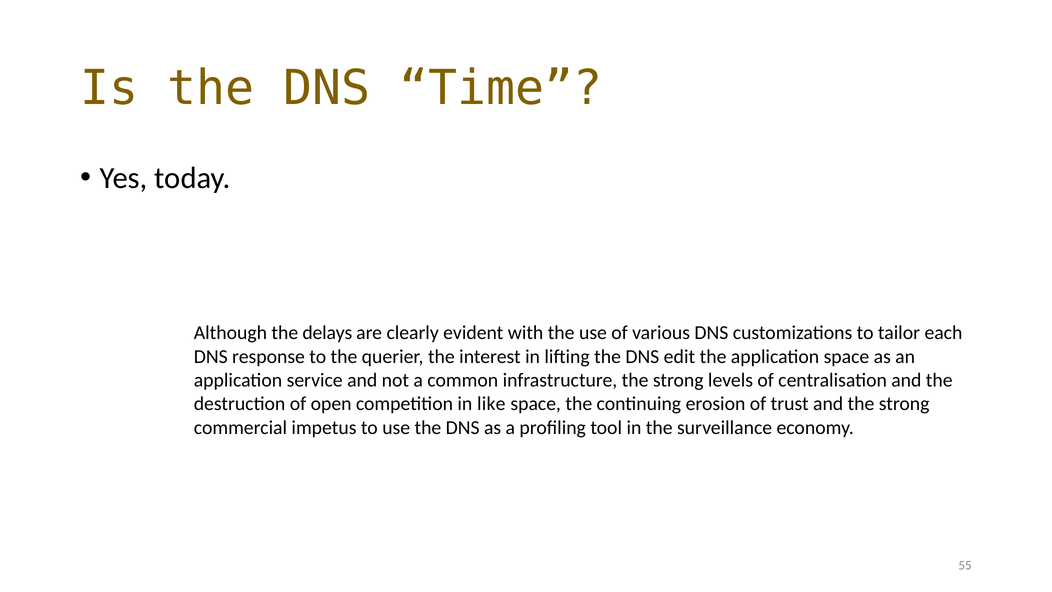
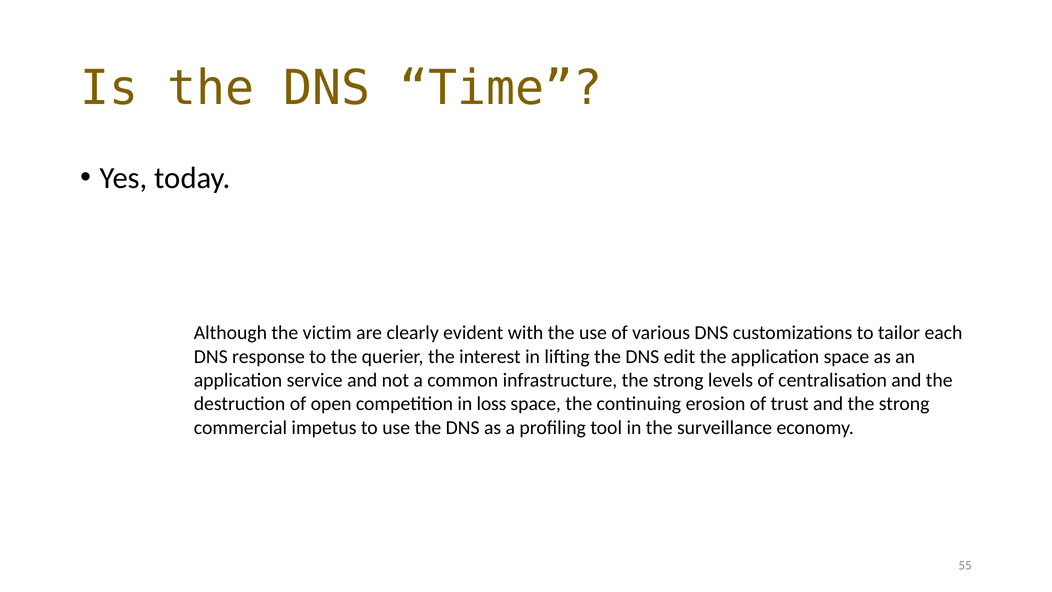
delays: delays -> victim (327, 333)
like: like -> loss (491, 404)
